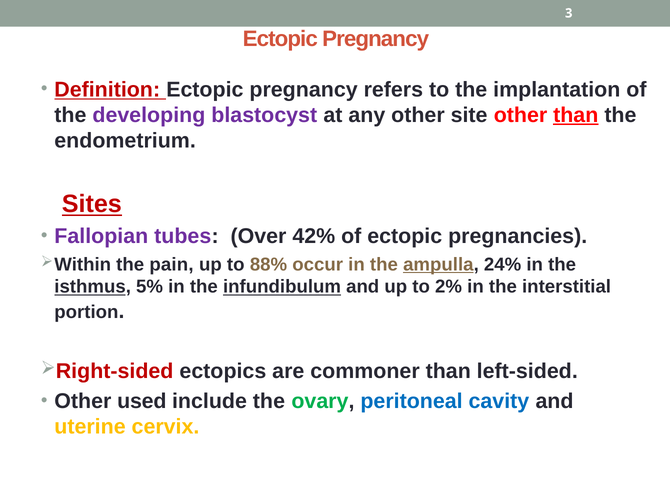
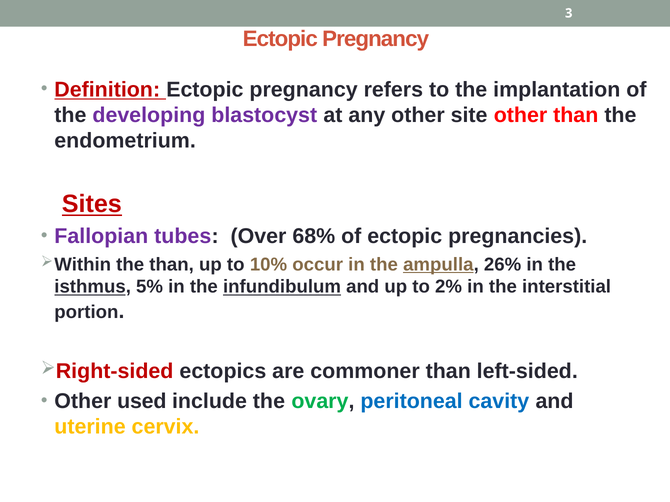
than underline: present -> none (576, 115)
42%: 42% -> 68% (314, 237)
the pain: pain -> than (172, 265)
88%: 88% -> 10% (269, 265)
24%: 24% -> 26% (503, 265)
